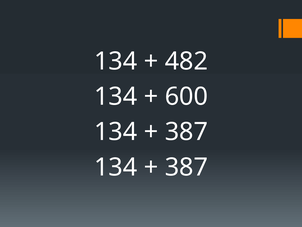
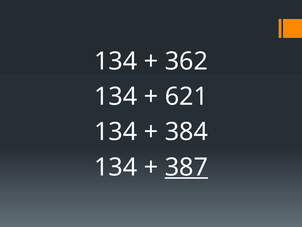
482: 482 -> 362 (186, 61)
600: 600 -> 621 (186, 96)
387: 387 -> 384 (186, 132)
387 underline: none -> present (186, 167)
